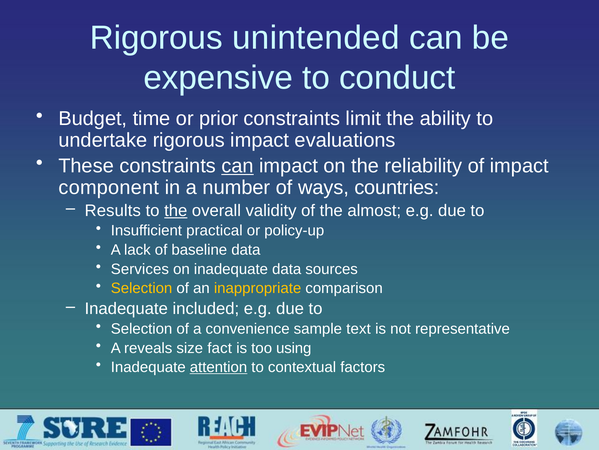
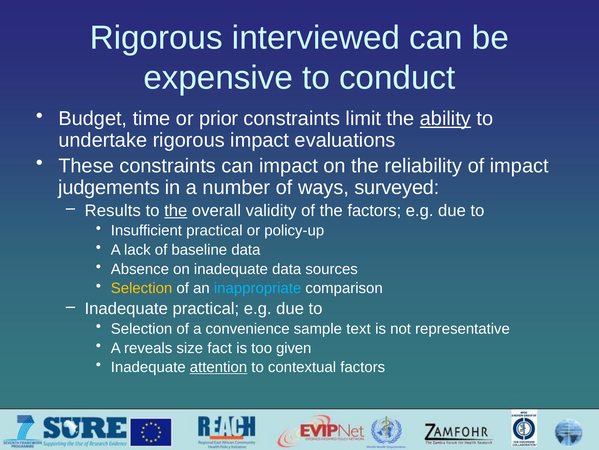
unintended: unintended -> interviewed (316, 38)
ability underline: none -> present (445, 118)
can underline: present -> none (238, 166)
component: component -> judgements (109, 187)
countries: countries -> surveyed (397, 187)
the almost: almost -> factors (374, 210)
Services: Services -> Absence (140, 269)
inappropriate colour: yellow -> light blue (258, 288)
Inadequate included: included -> practical (206, 308)
using: using -> given (294, 347)
